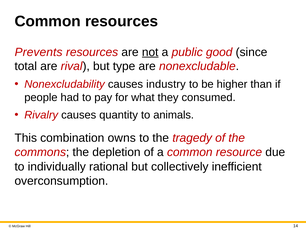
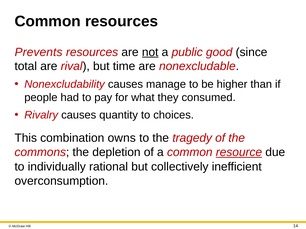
type: type -> time (124, 66)
industry: industry -> manage (166, 84)
animals: animals -> choices (174, 115)
resource underline: none -> present (239, 153)
